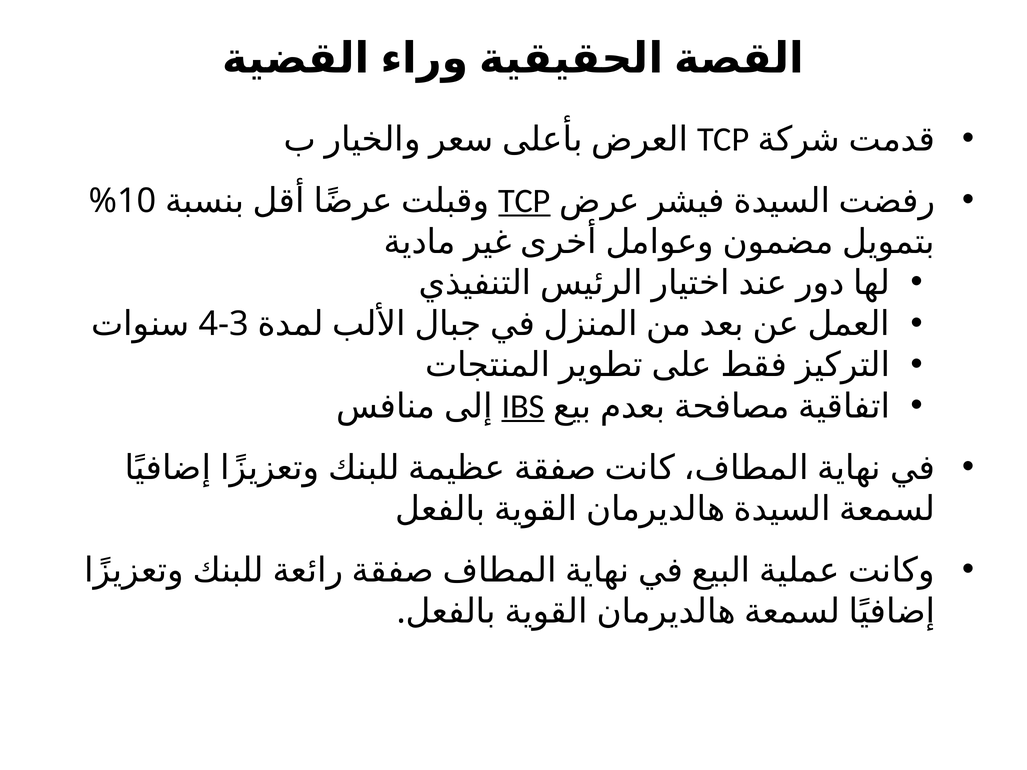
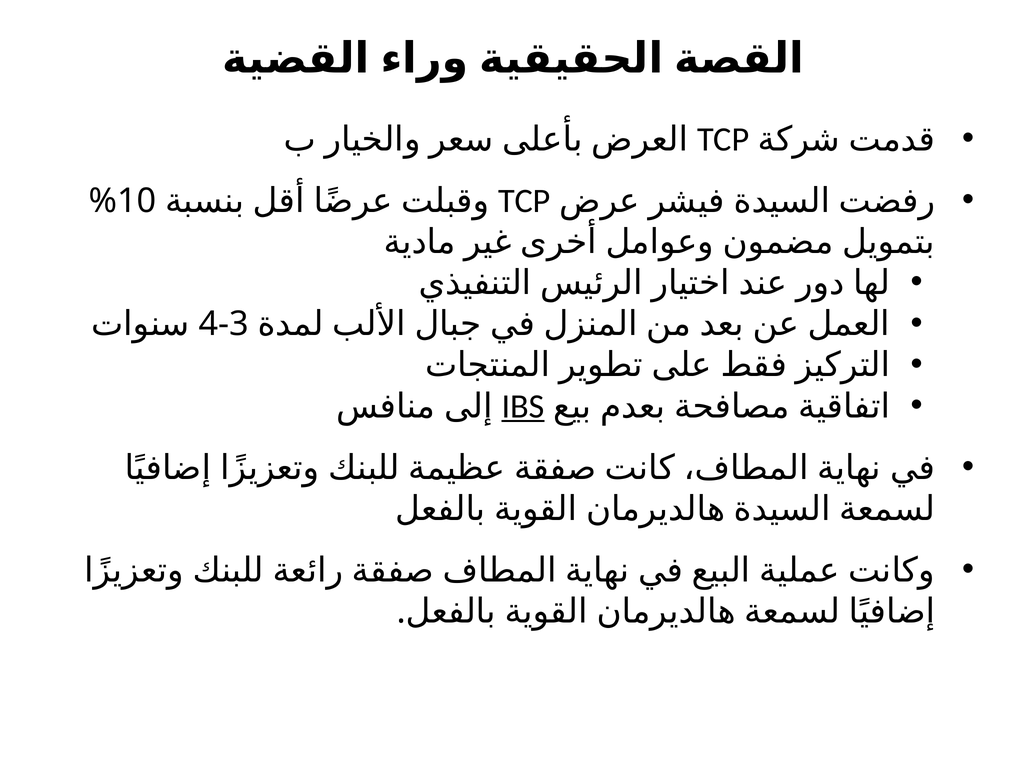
TCP underline: present -> none (524, 201)
